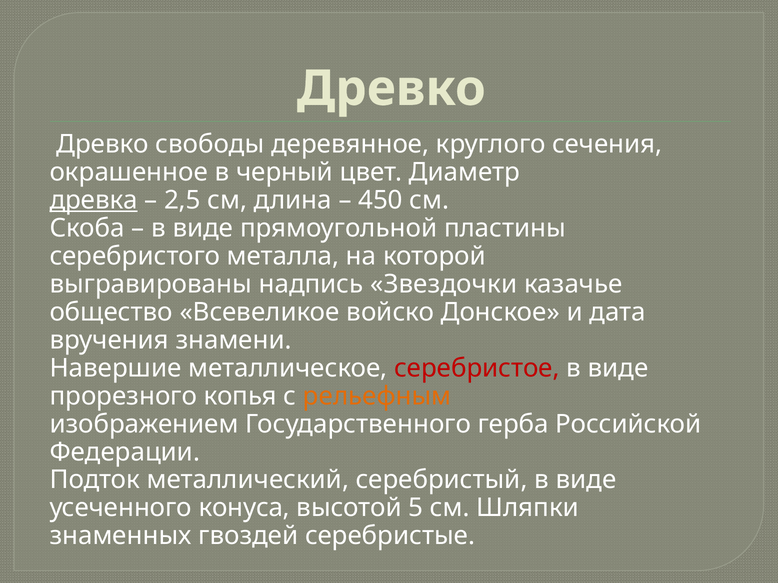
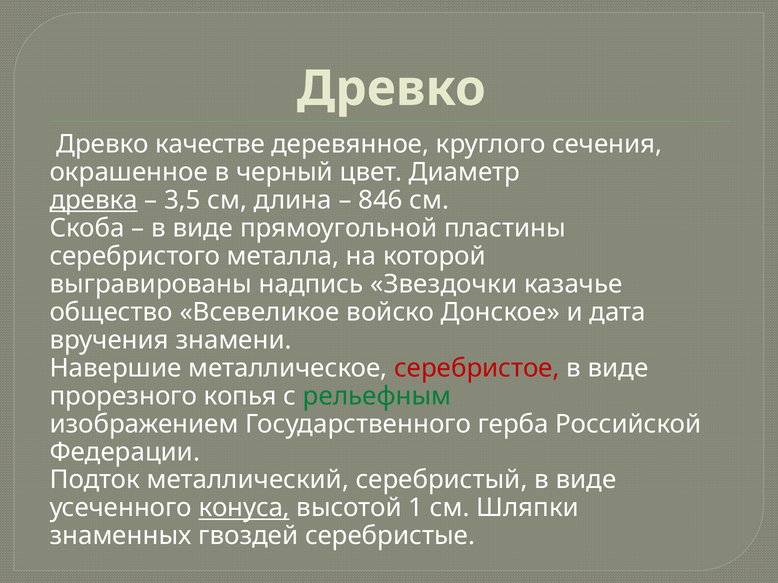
свободы: свободы -> качестве (210, 144)
2,5: 2,5 -> 3,5 (182, 200)
450: 450 -> 846 (380, 200)
рельефным colour: orange -> green (377, 396)
конуса underline: none -> present (244, 508)
5: 5 -> 1 (416, 508)
